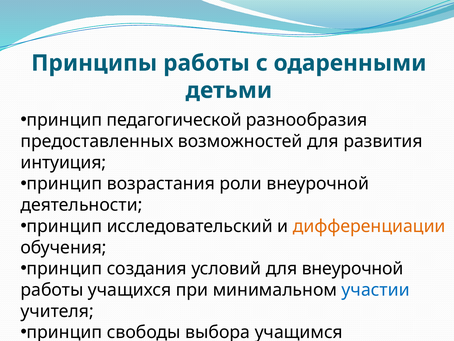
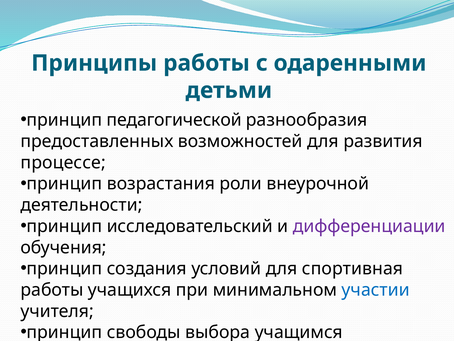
интуиция: интуиция -> процессе (63, 162)
дифференциации colour: orange -> purple (369, 226)
для внеурочной: внеурочной -> спортивная (353, 268)
